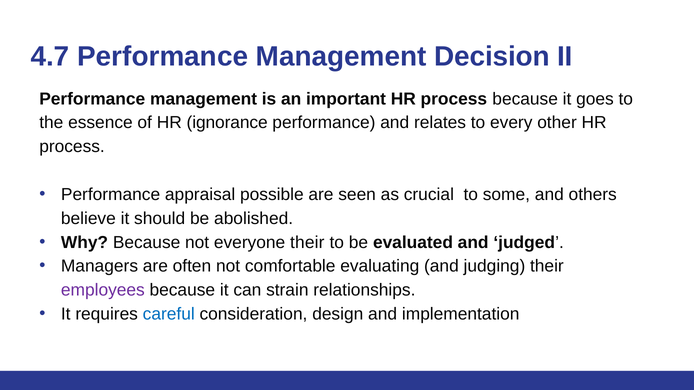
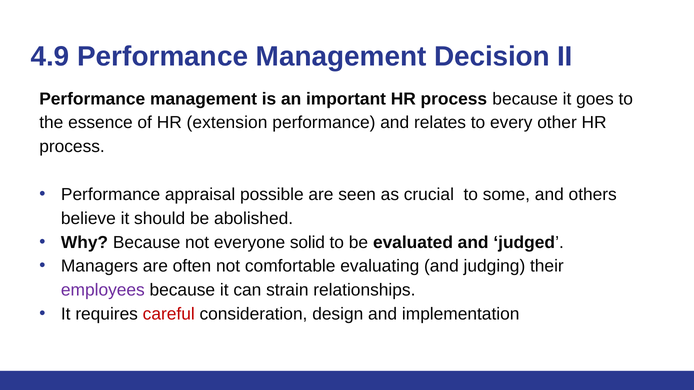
4.7: 4.7 -> 4.9 (50, 57)
ignorance: ignorance -> extension (227, 123)
everyone their: their -> solid (307, 243)
careful colour: blue -> red (169, 314)
